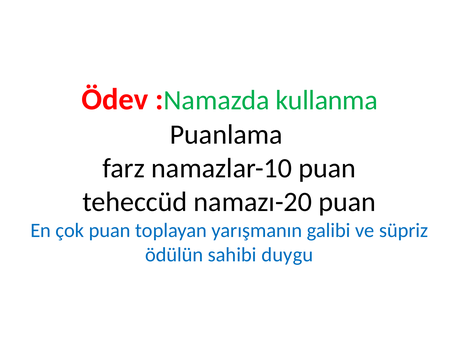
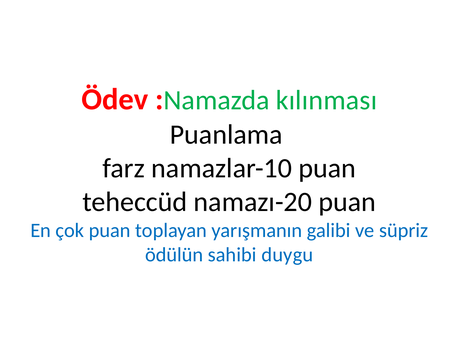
kullanma: kullanma -> kılınması (326, 100)
